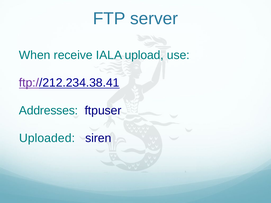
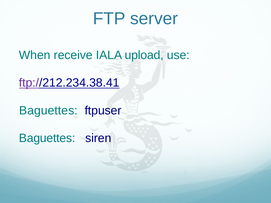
Addresses: Addresses -> Baguettes (48, 111)
Uploaded: Uploaded -> Baguettes (47, 138)
